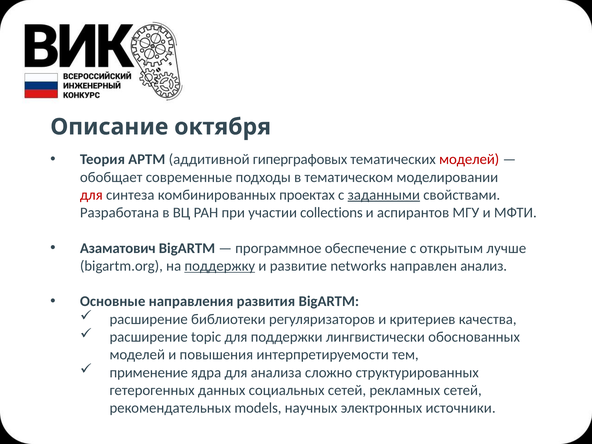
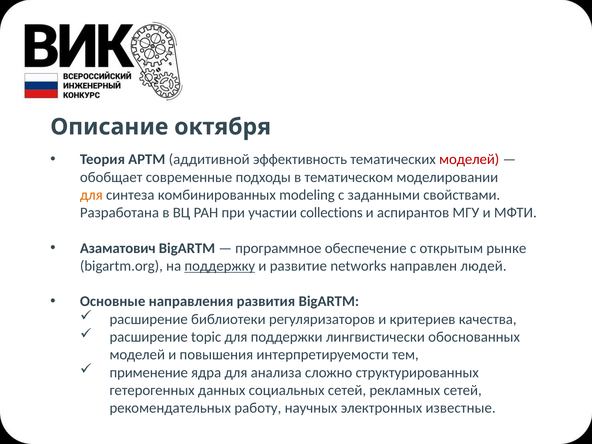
гиперграфовых: гиперграфовых -> эффективность (300, 159)
для colour: red -> orange (91, 195)
проектах: проектах -> modeling (307, 195)
заданными underline: present -> none (384, 195)
лучше: лучше -> рынке (506, 248)
анализ: анализ -> людей (484, 266)
models: models -> работу (258, 408)
источники: источники -> известные (461, 408)
